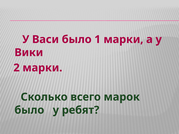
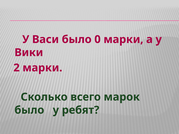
1: 1 -> 0 (98, 39)
